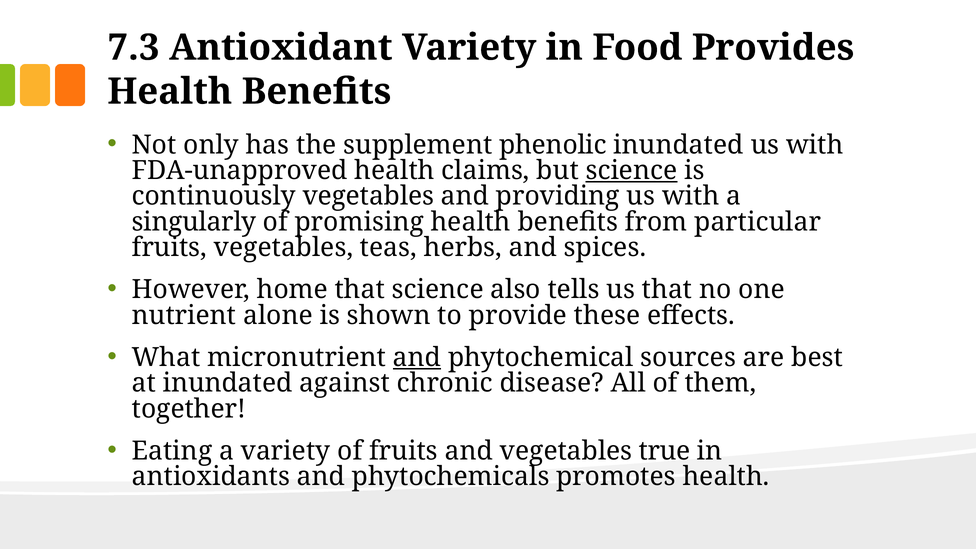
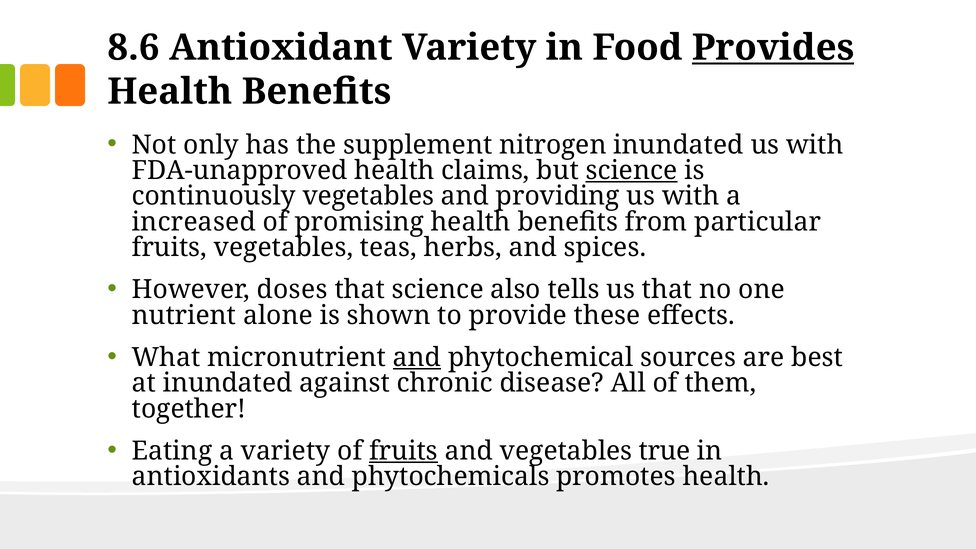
7.3: 7.3 -> 8.6 (133, 48)
Provides underline: none -> present (773, 48)
phenolic: phenolic -> nitrogen (553, 145)
singularly: singularly -> increased (194, 222)
home: home -> doses (292, 290)
fruits underline: none -> present (403, 451)
